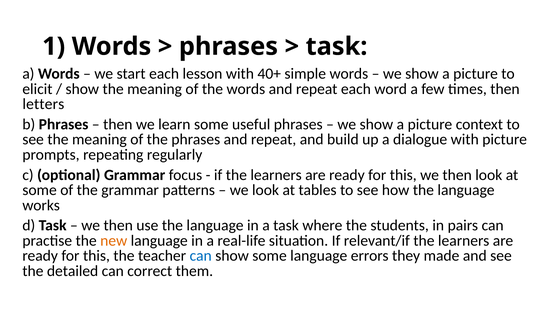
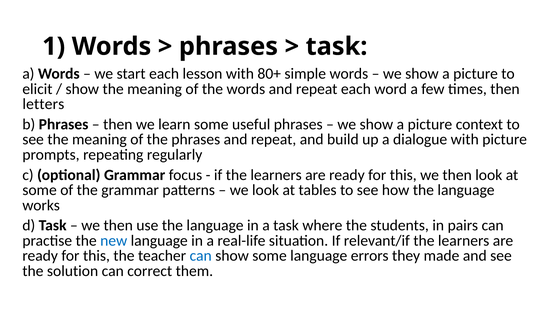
40+: 40+ -> 80+ (269, 74)
new colour: orange -> blue (114, 241)
detailed: detailed -> solution (73, 271)
